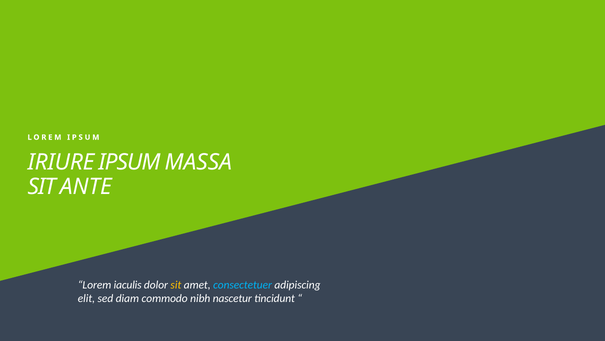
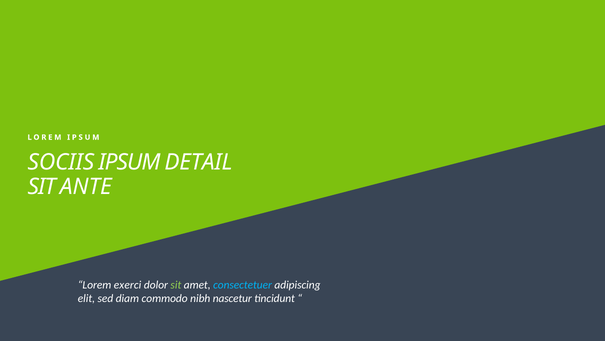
IRIURE: IRIURE -> SOCIIS (61, 162)
MASSA: MASSA -> DETAIL (198, 162)
iaculis: iaculis -> exerci (128, 284)
sit colour: yellow -> light green (176, 284)
